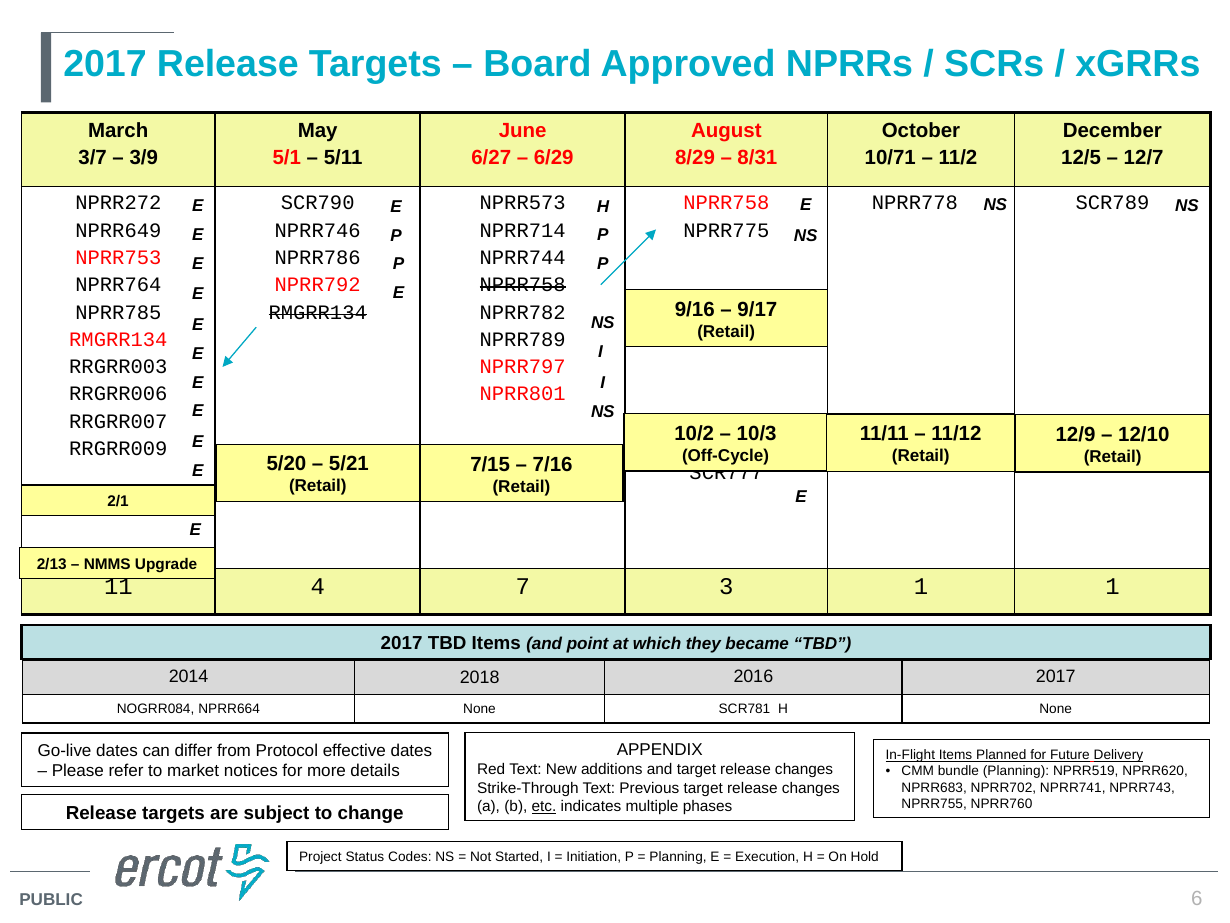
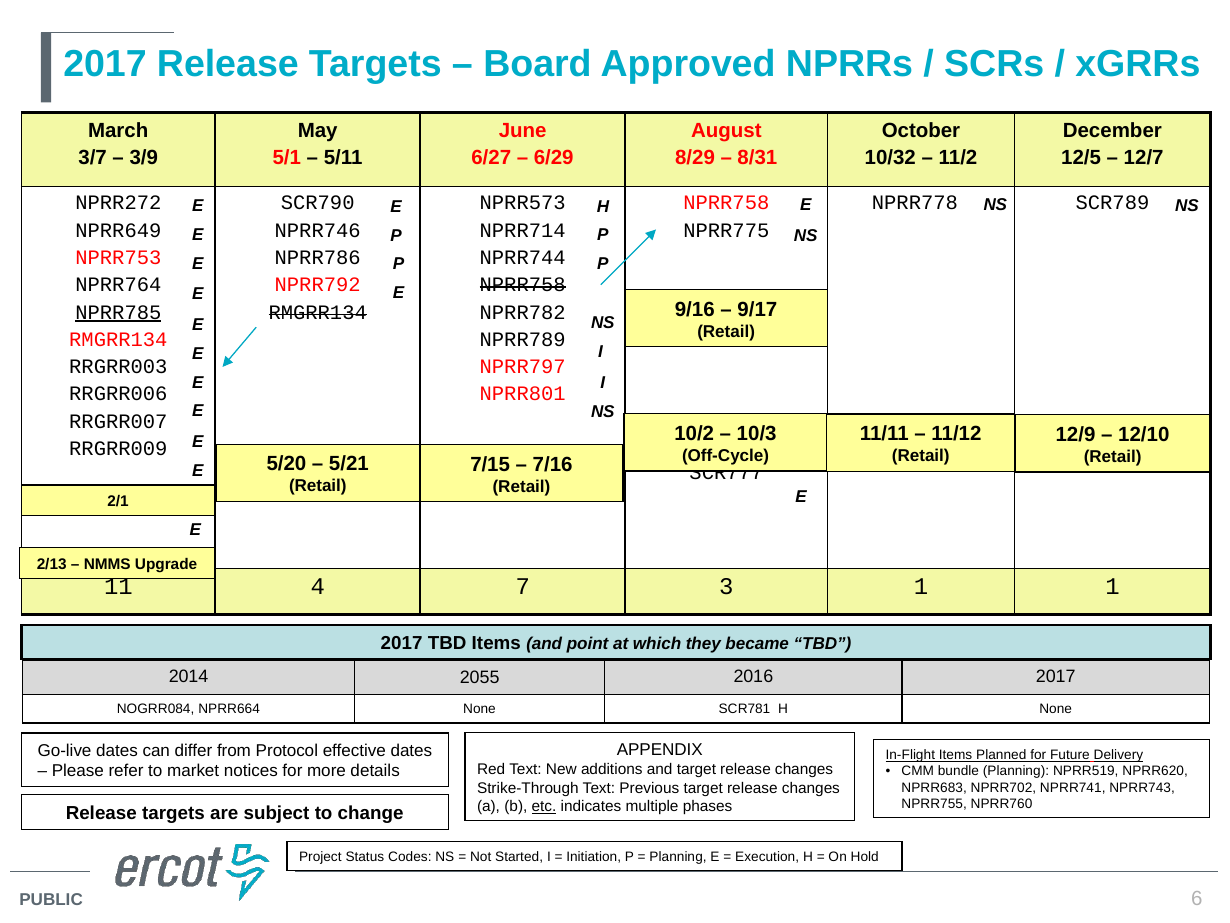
10/71: 10/71 -> 10/32 (890, 158)
NPRR785 underline: none -> present (118, 312)
2018: 2018 -> 2055 (480, 677)
